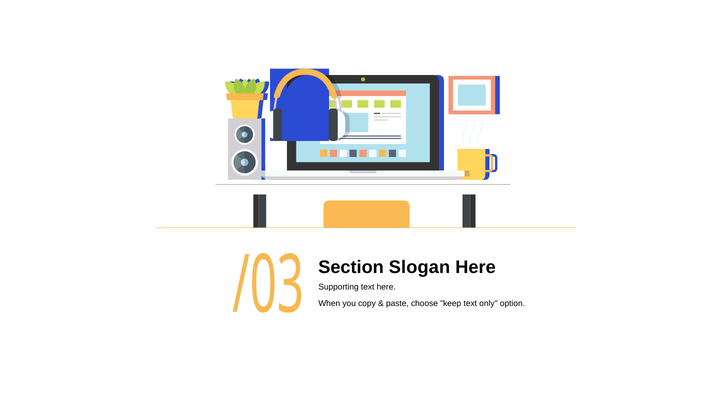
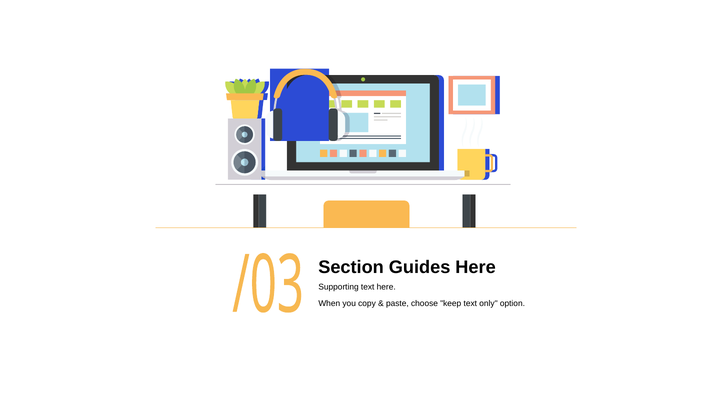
Slogan: Slogan -> Guides (420, 267)
